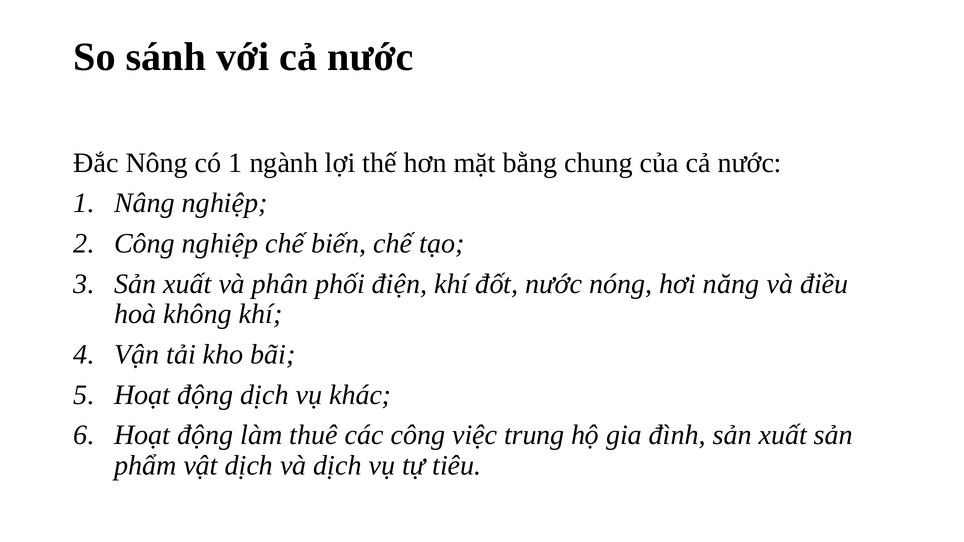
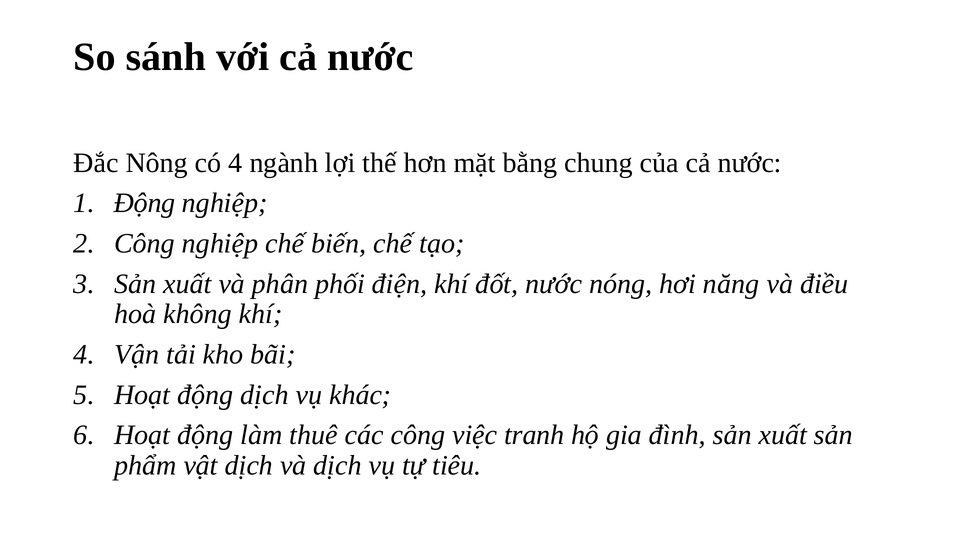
có 1: 1 -> 4 (235, 163)
Nâng: Nâng -> Động (145, 203)
trung: trung -> tranh (534, 435)
